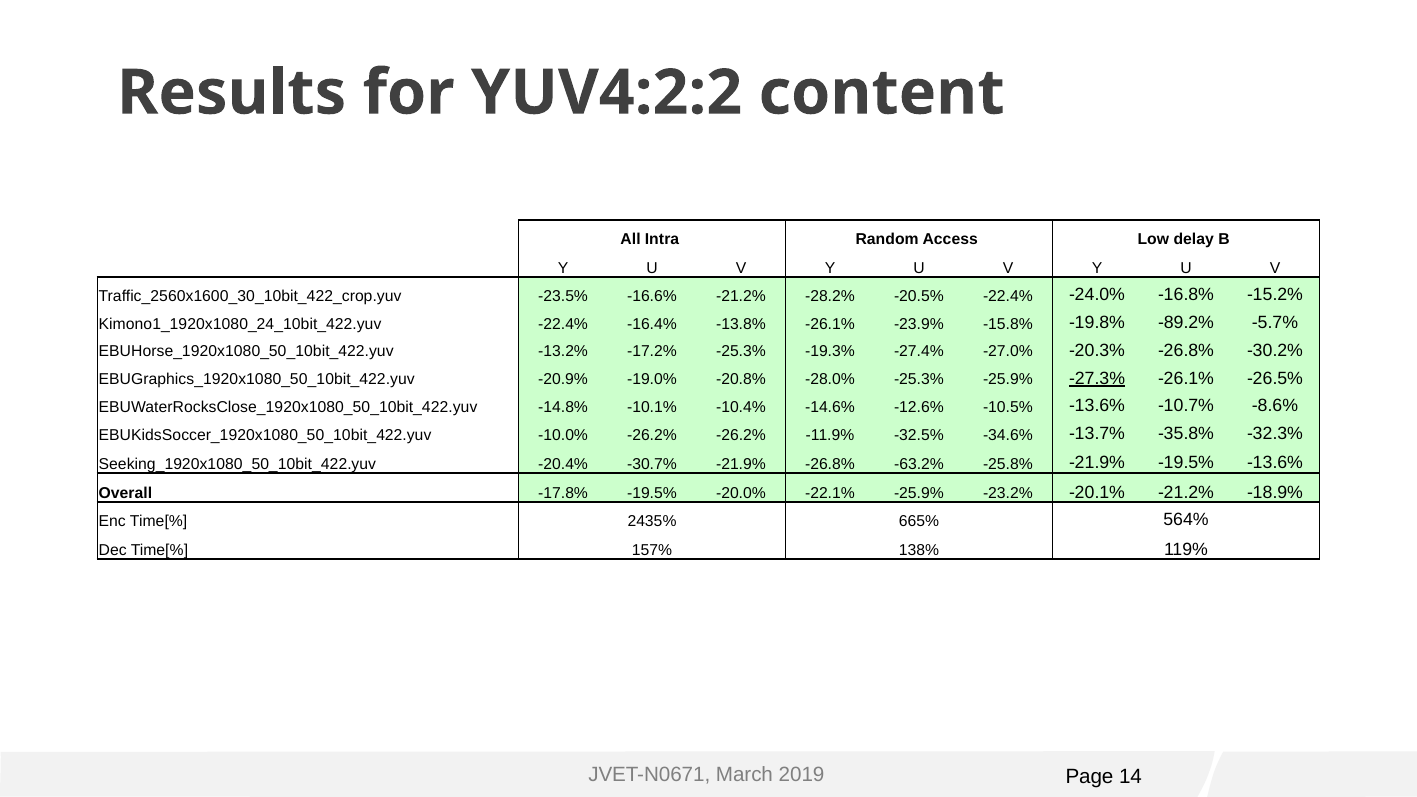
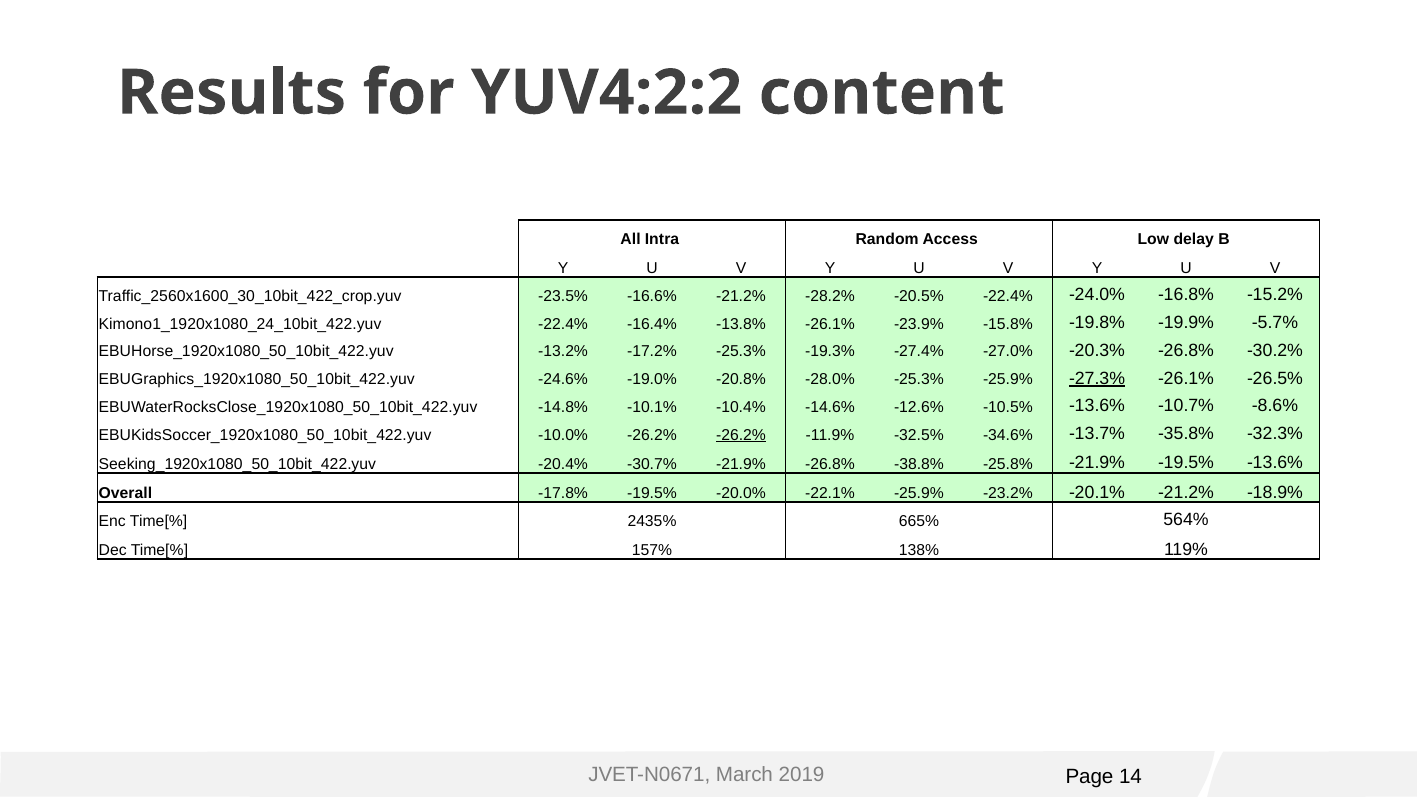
-89.2%: -89.2% -> -19.9% (1186, 323)
-20.9%: -20.9% -> -24.6% (563, 380)
-26.2% underline: none -> present (741, 435)
-63.2%: -63.2% -> -38.8% (919, 464)
